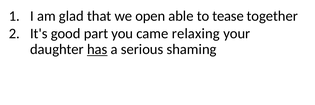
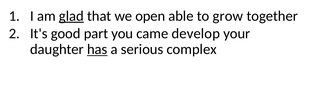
glad underline: none -> present (71, 16)
tease: tease -> grow (228, 16)
relaxing: relaxing -> develop (196, 34)
shaming: shaming -> complex (192, 49)
